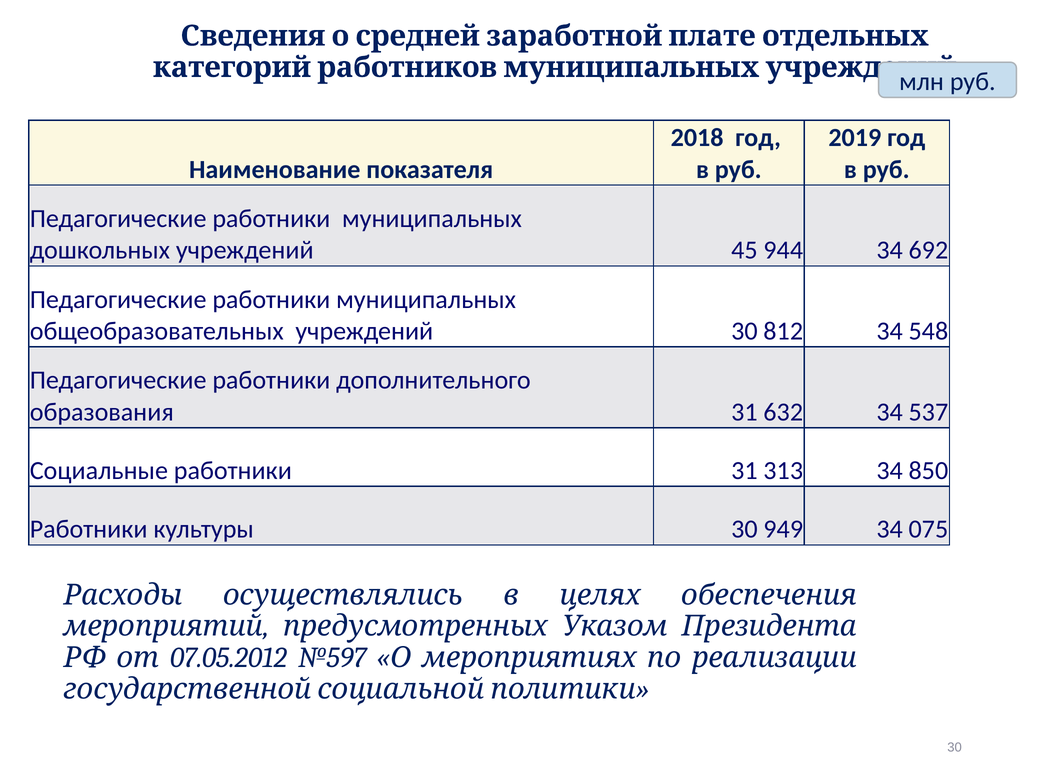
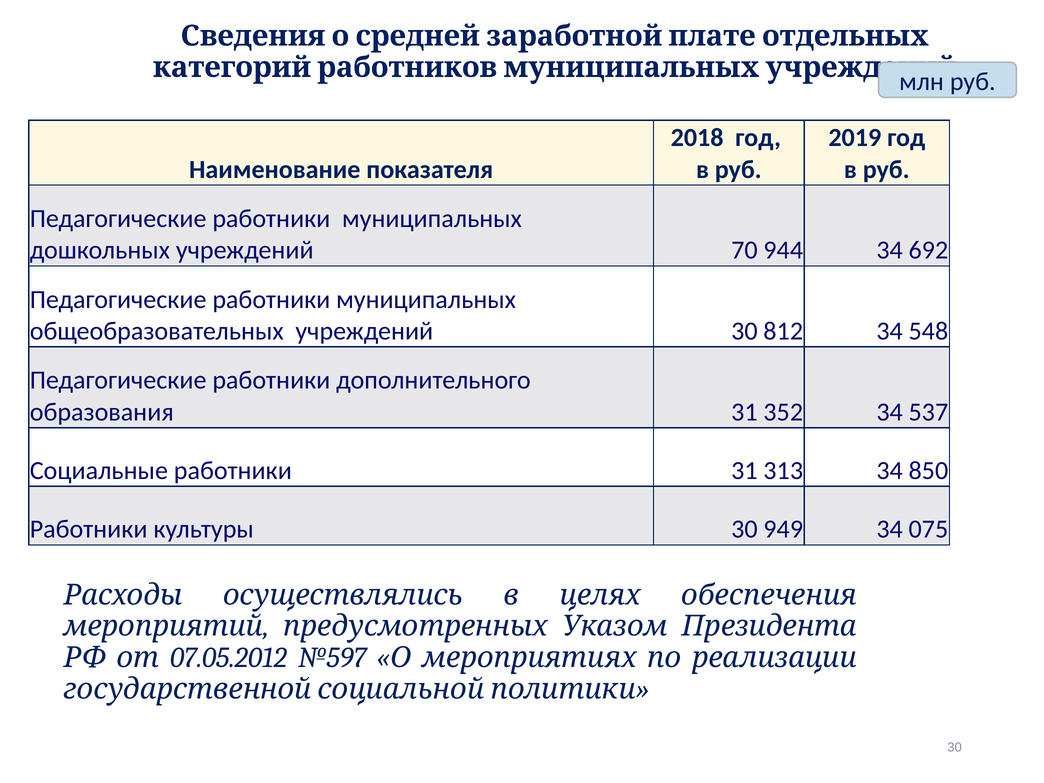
45: 45 -> 70 (744, 250)
632: 632 -> 352 (783, 412)
